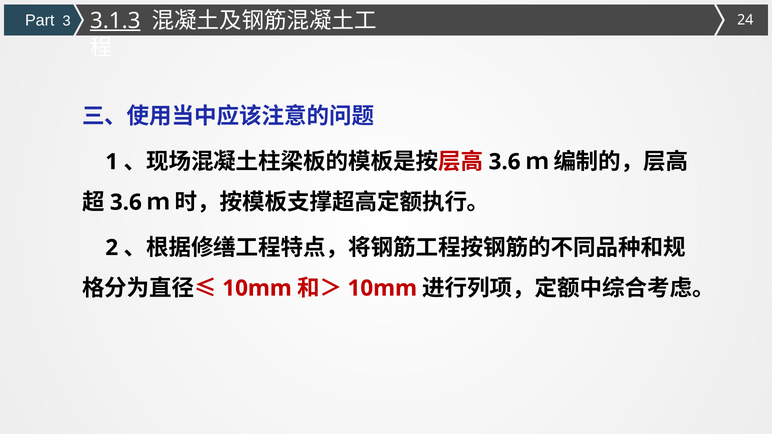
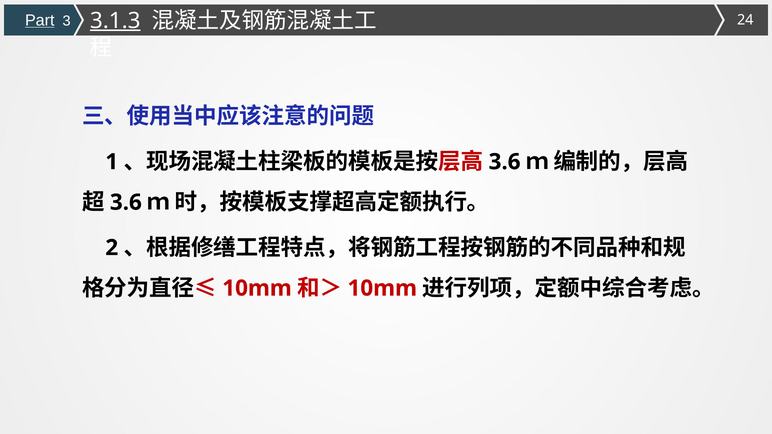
Part underline: none -> present (40, 20)
